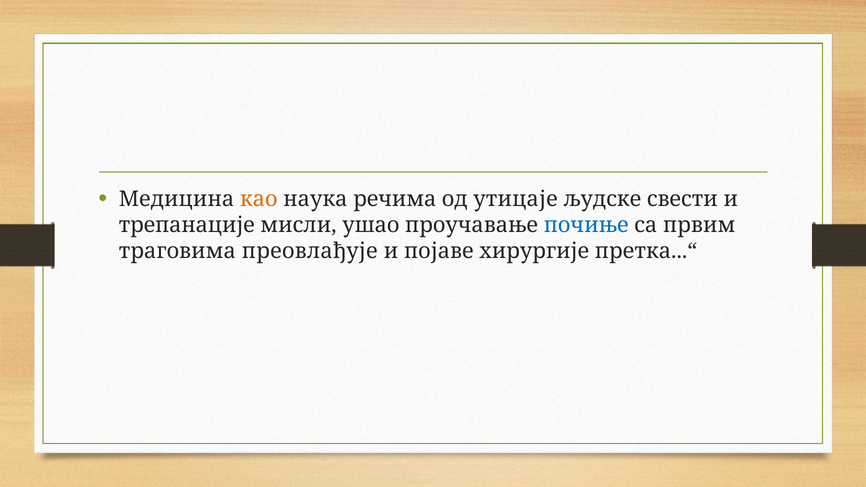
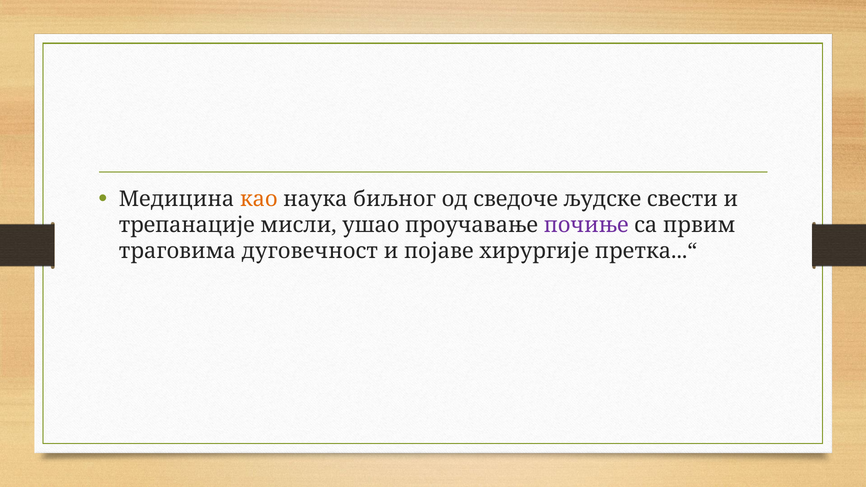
речима: речима -> биљног (395, 199)
утицаје: утицаје -> сведоче (516, 199)
почиње colour: blue -> purple (586, 225)
преовлађује: преовлађује -> дуговечност (310, 251)
